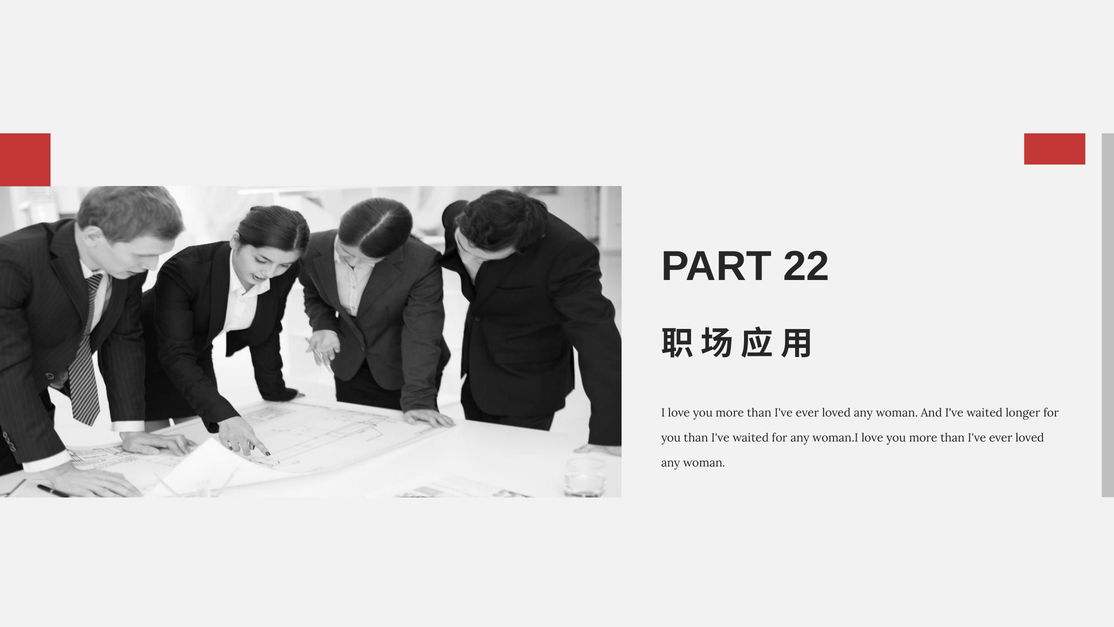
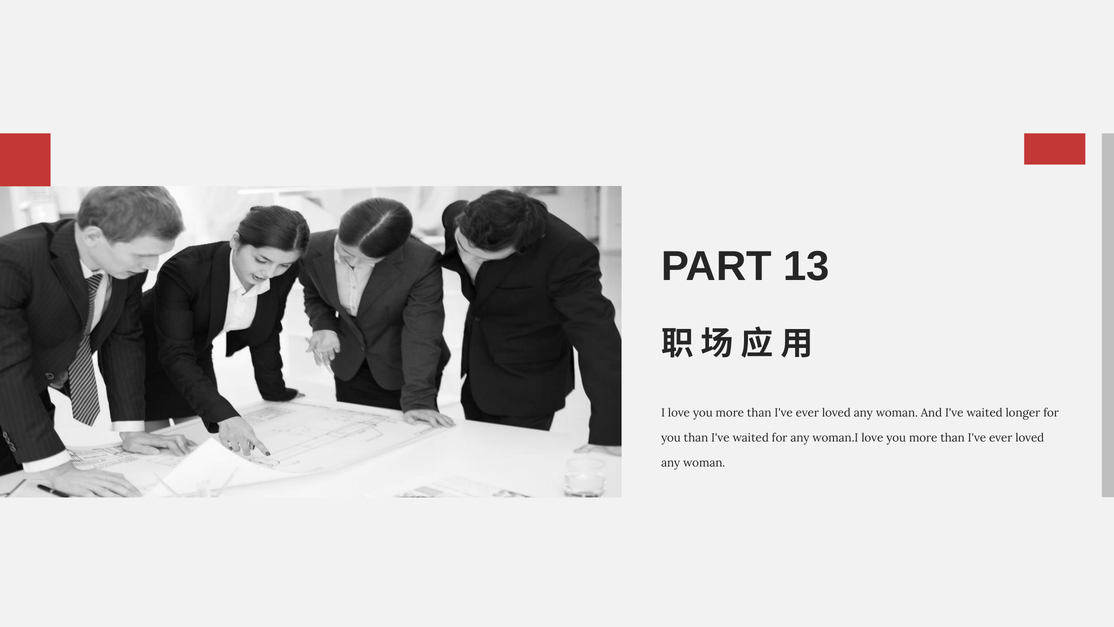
22: 22 -> 13 (806, 266)
